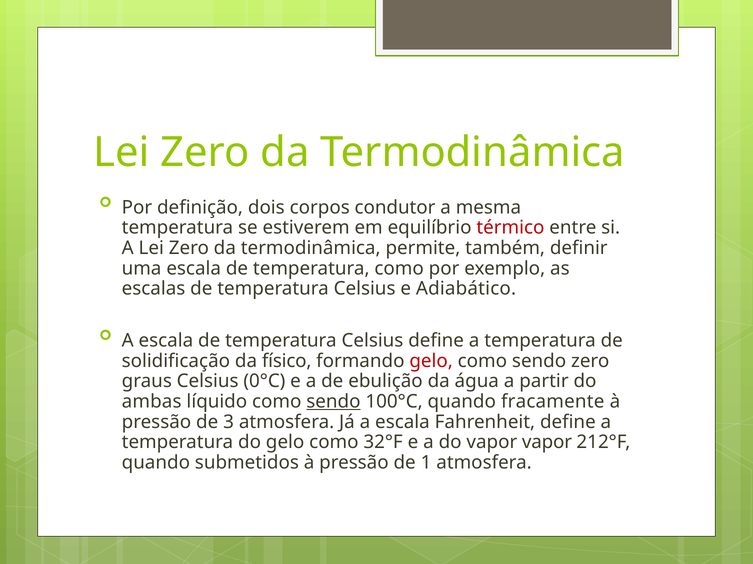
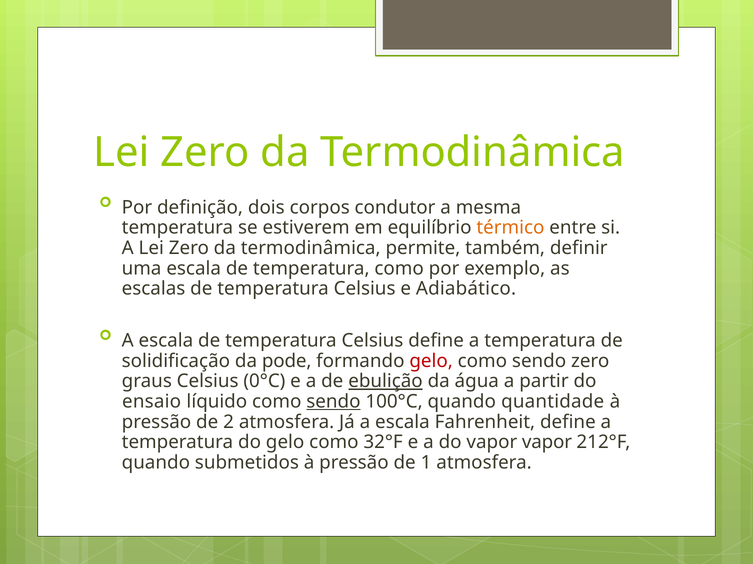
térmico colour: red -> orange (510, 228)
físico: físico -> pode (287, 361)
ebulição underline: none -> present (386, 382)
ambas: ambas -> ensaio (152, 402)
fracamente: fracamente -> quantidade (553, 402)
3: 3 -> 2 (229, 422)
